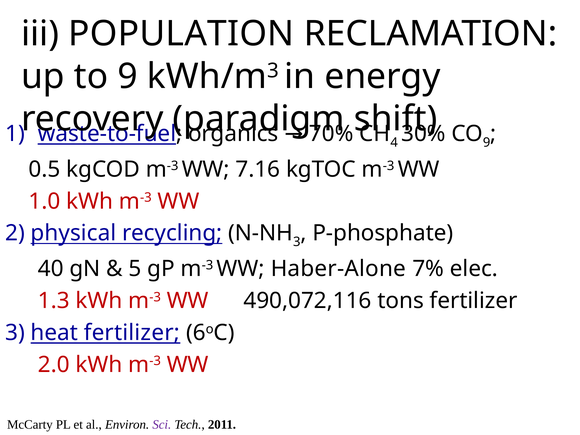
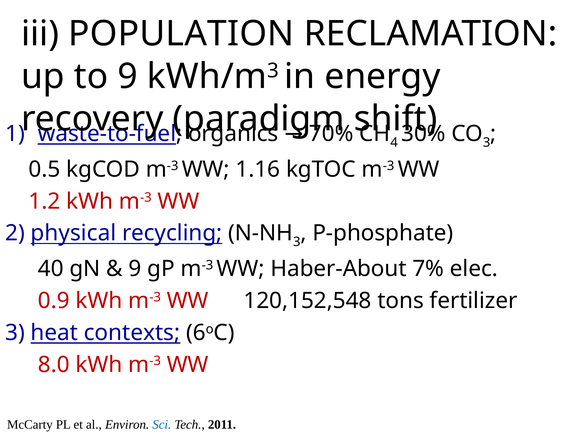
9: 9 -> 3 (487, 143)
7.16: 7.16 -> 1.16 (258, 169)
1.0: 1.0 -> 1.2 (44, 201)
5: 5 -> 9 (135, 269)
Haber-Alone: Haber-Alone -> Haber-About (338, 269)
1.3: 1.3 -> 0.9 (54, 301)
490,072,116: 490,072,116 -> 120,152,548 (308, 301)
heat fertilizer: fertilizer -> contexts (132, 333)
2.0: 2.0 -> 8.0 (54, 365)
Sci colour: purple -> blue (162, 425)
